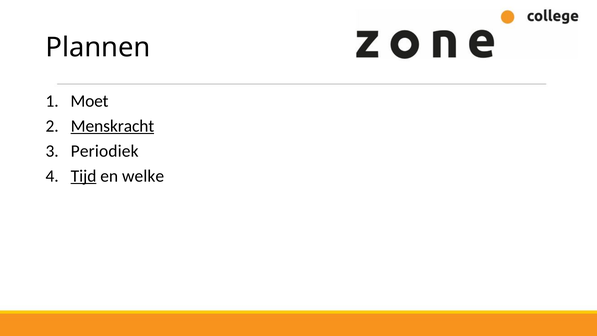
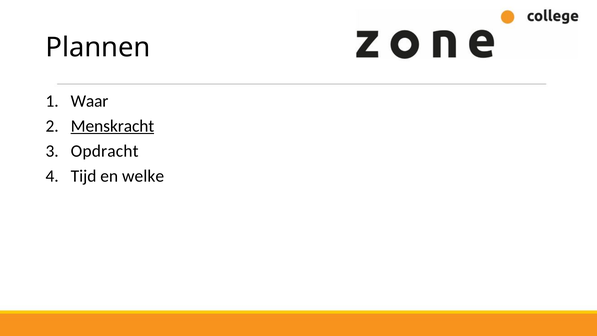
Moet: Moet -> Waar (89, 101)
Periodiek: Periodiek -> Opdracht (105, 151)
Tijd underline: present -> none (84, 176)
